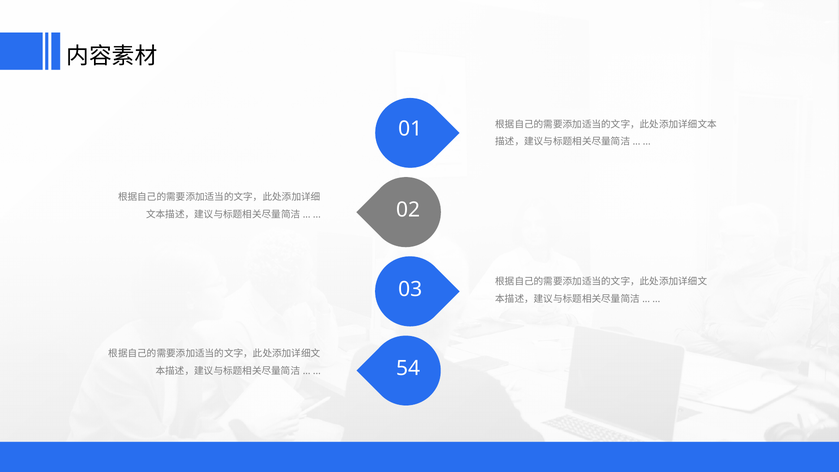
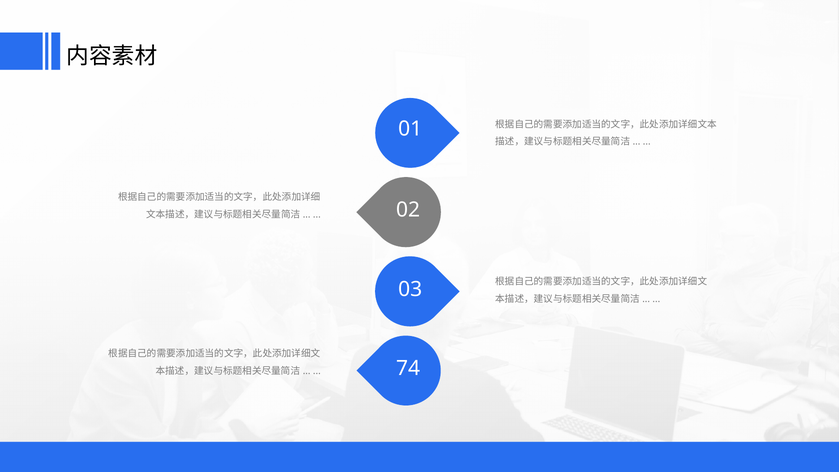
54: 54 -> 74 (408, 368)
